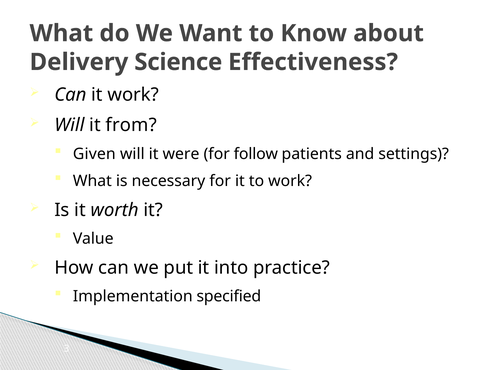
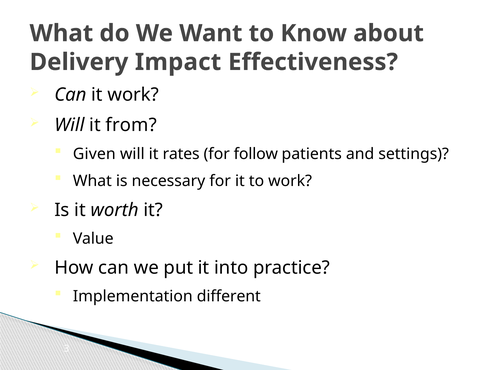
Science: Science -> Impact (178, 62)
were: were -> rates (181, 154)
specified: specified -> different (229, 297)
